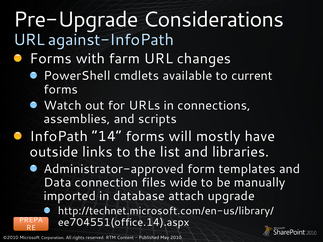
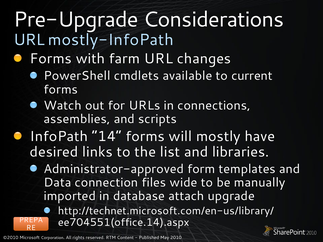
against-InfoPath: against-InfoPath -> mostly-InfoPath (111, 40)
outside: outside -> desired (54, 152)
